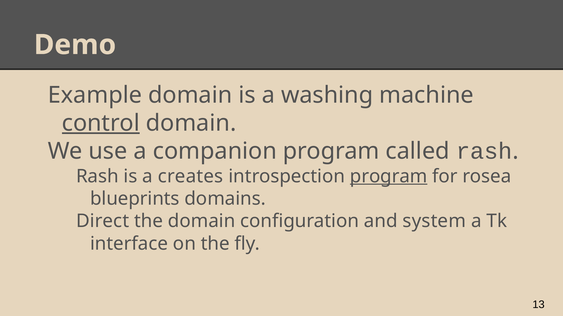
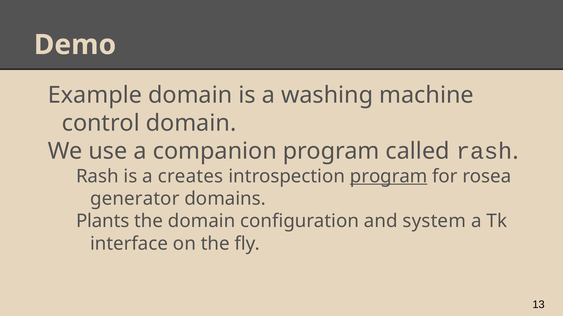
control underline: present -> none (101, 123)
blueprints: blueprints -> generator (135, 199)
Direct: Direct -> Plants (103, 222)
